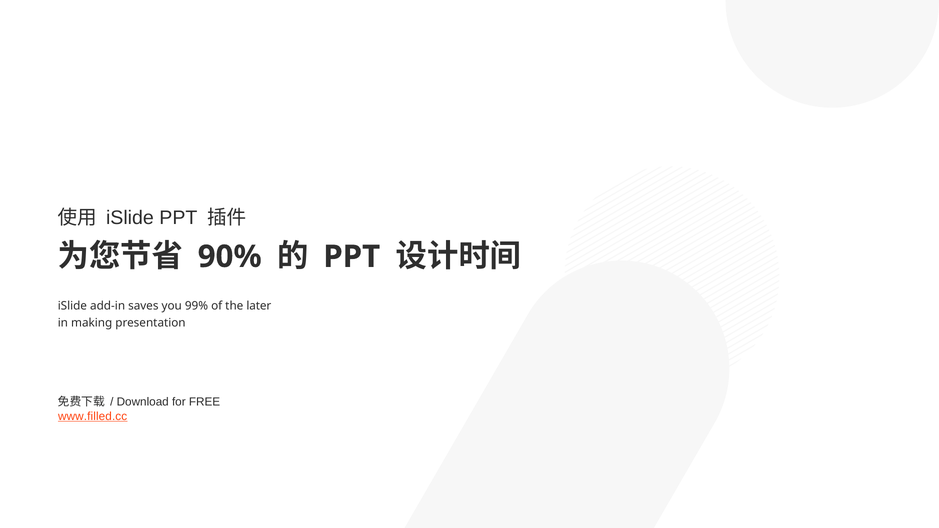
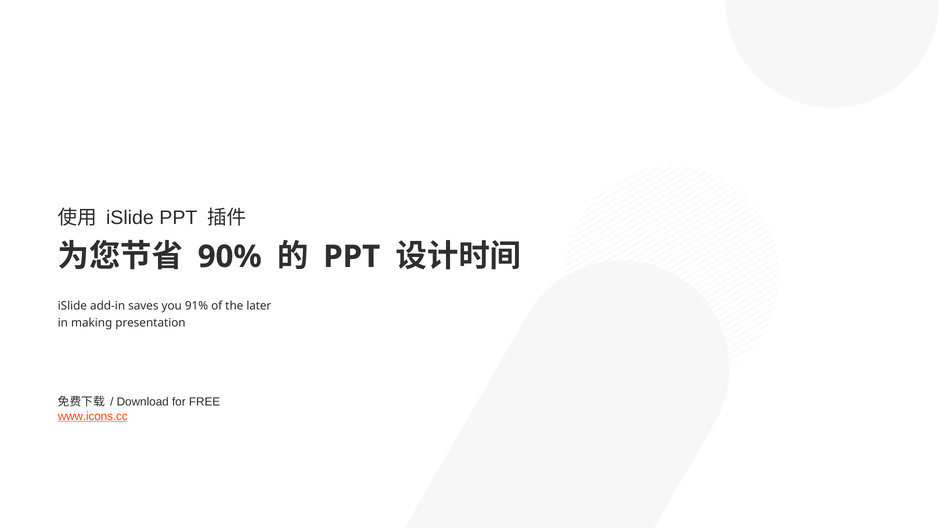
99%: 99% -> 91% (196, 306)
www.filled.cc: www.filled.cc -> www.icons.cc (93, 416)
